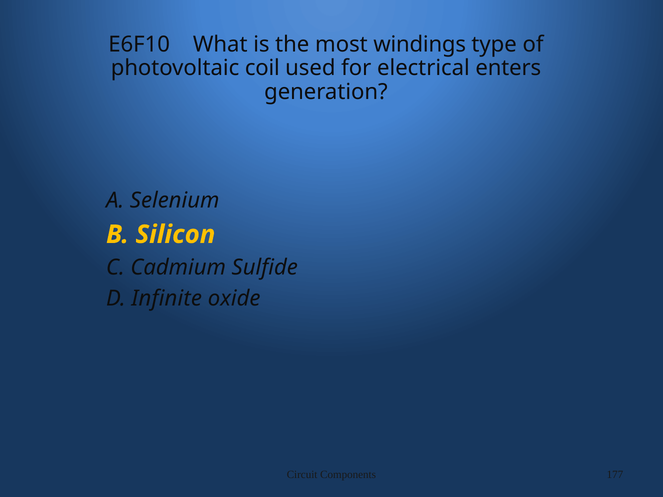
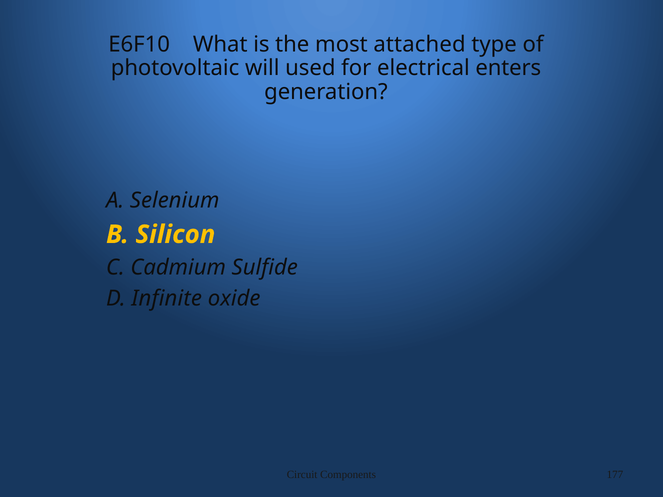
windings: windings -> attached (420, 44)
coil: coil -> will (262, 68)
